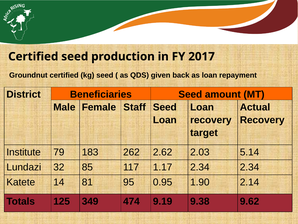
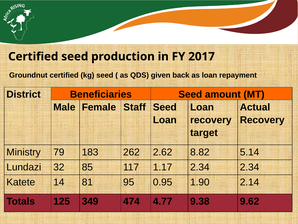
Institute: Institute -> Ministry (24, 152)
2.03: 2.03 -> 8.82 (200, 152)
9.19: 9.19 -> 4.77 (163, 201)
